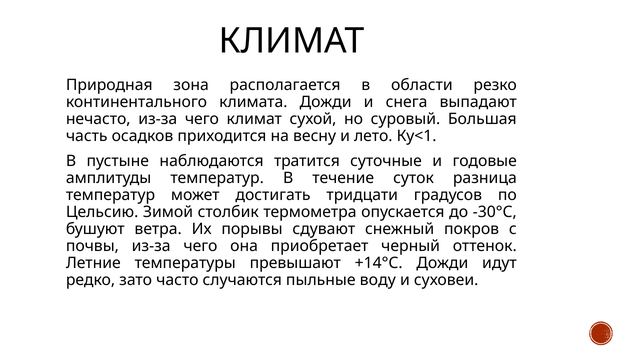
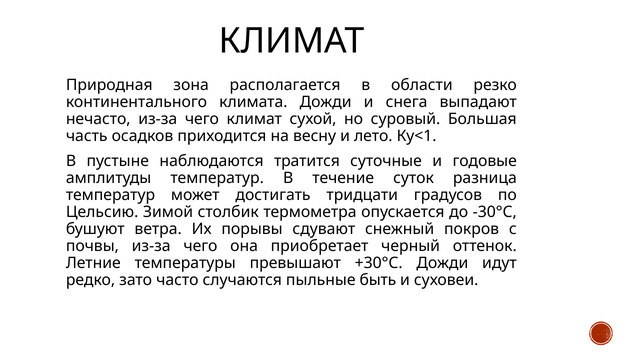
+14°C: +14°C -> +30°C (379, 263)
воду: воду -> быть (378, 280)
